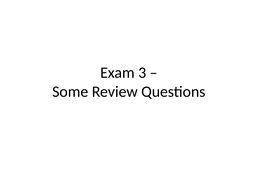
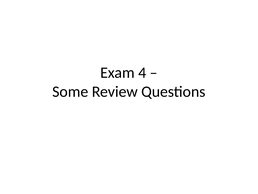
3: 3 -> 4 (142, 72)
